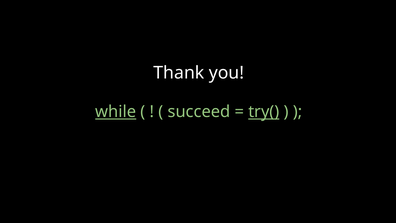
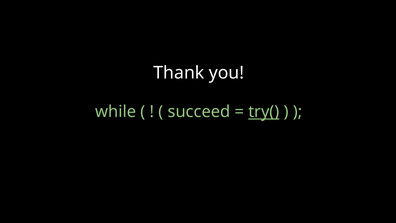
while underline: present -> none (116, 112)
